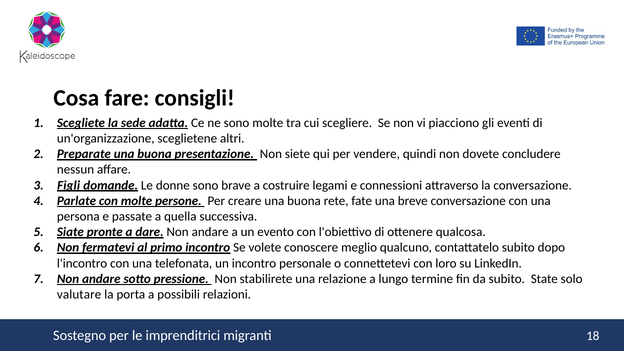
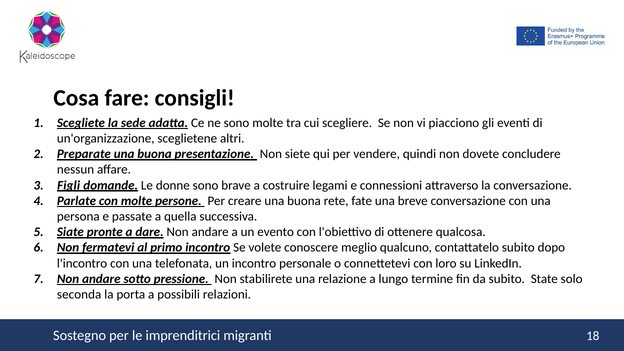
valutare: valutare -> seconda (79, 295)
